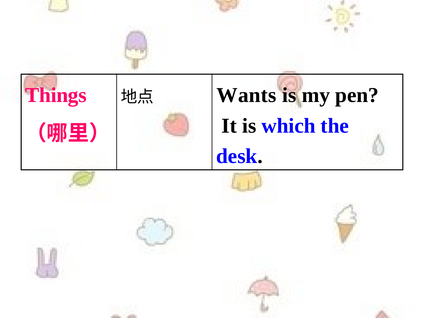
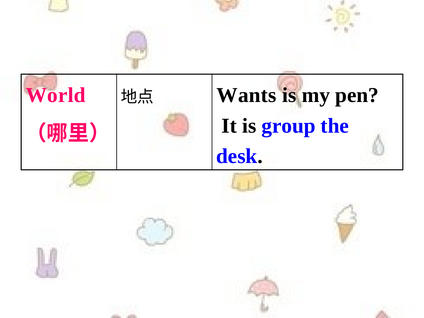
Things: Things -> World (56, 95)
which: which -> group (289, 126)
